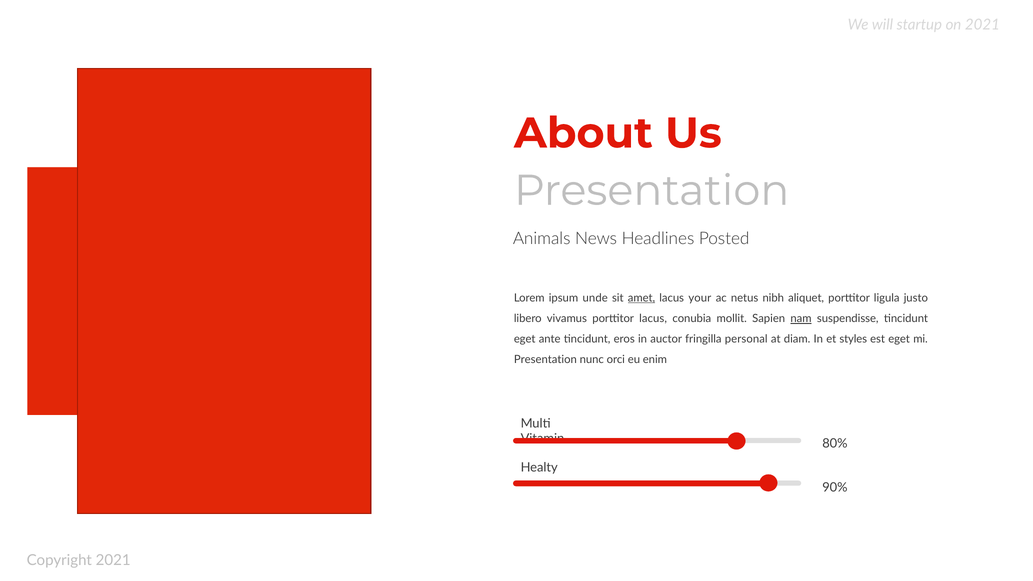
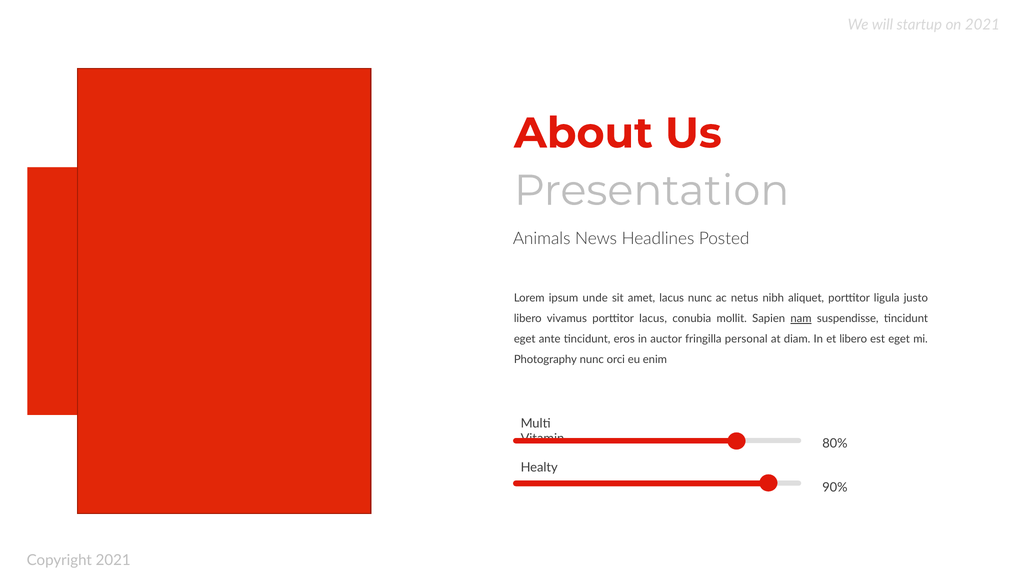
amet underline: present -> none (641, 298)
lacus your: your -> nunc (700, 298)
et styles: styles -> libero (853, 339)
Presentation: Presentation -> Photography (545, 360)
